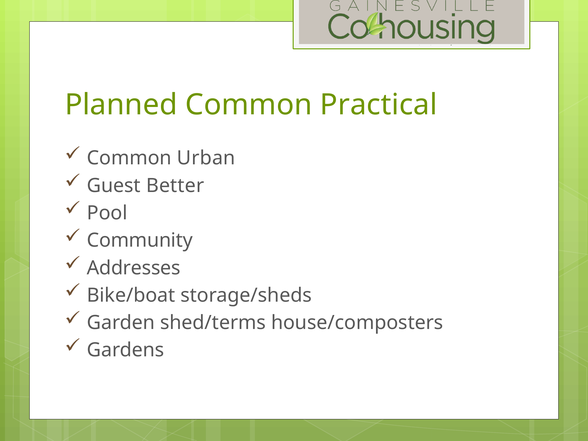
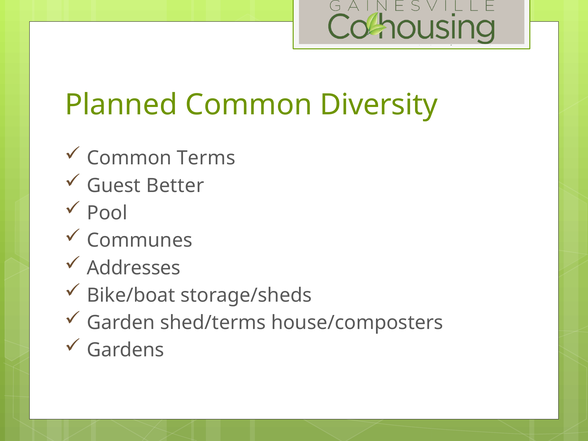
Practical: Practical -> Diversity (379, 105)
Urban: Urban -> Terms (206, 158)
Community: Community -> Communes (140, 240)
